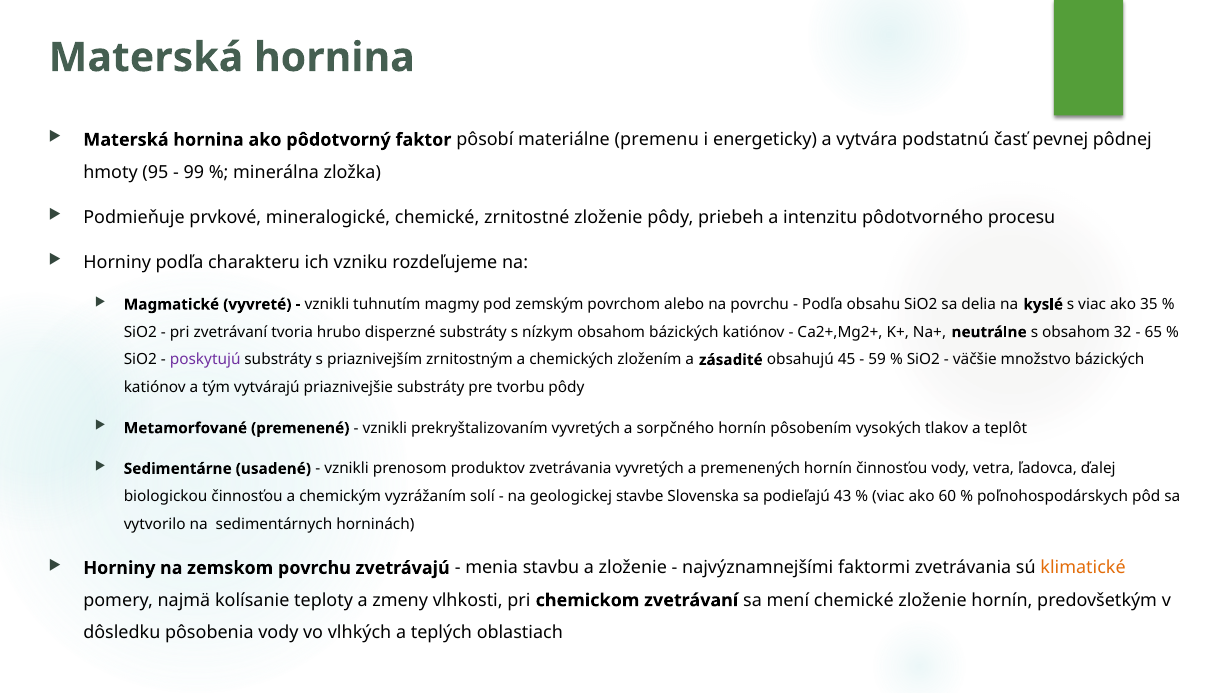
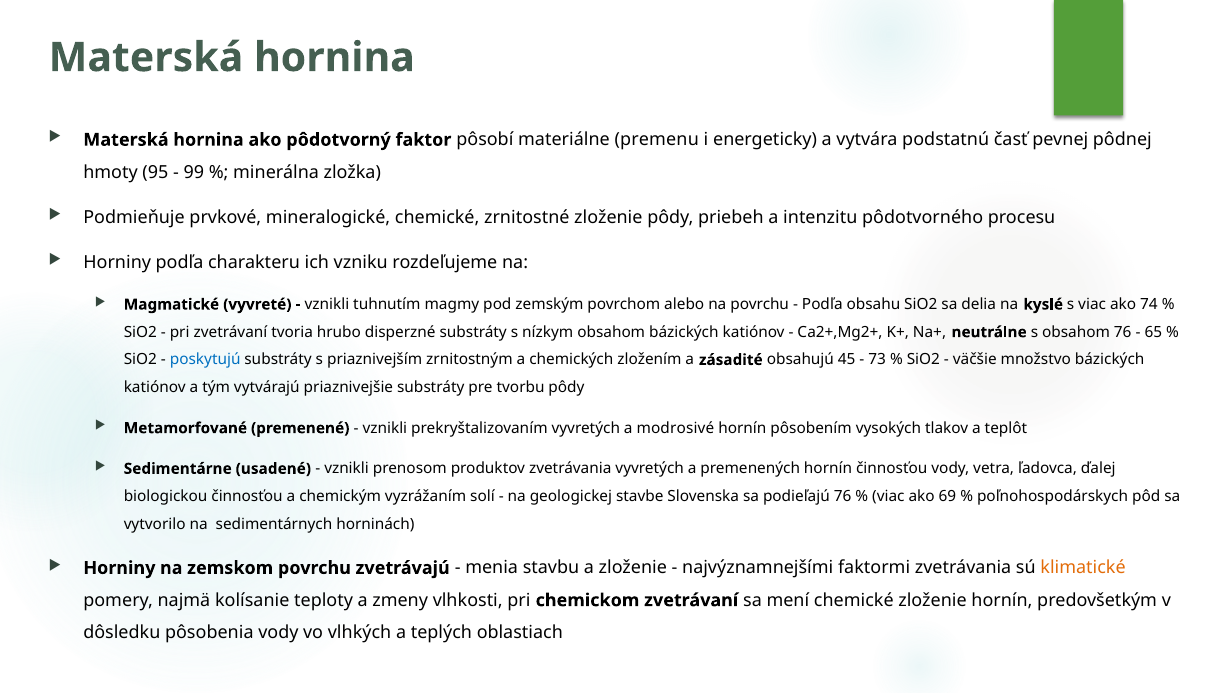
35: 35 -> 74 (1149, 304)
obsahom 32: 32 -> 76 (1123, 332)
poskytujú colour: purple -> blue (205, 360)
59: 59 -> 73 (877, 360)
sorpčného: sorpčného -> modrosivé (675, 428)
podieľajú 43: 43 -> 76 (843, 496)
60: 60 -> 69 (947, 496)
